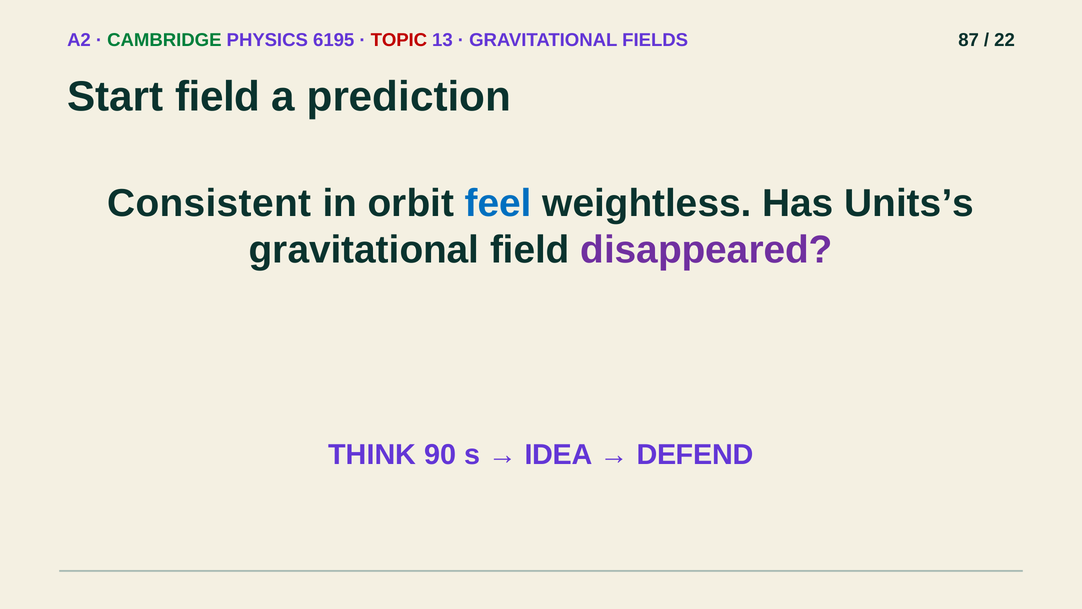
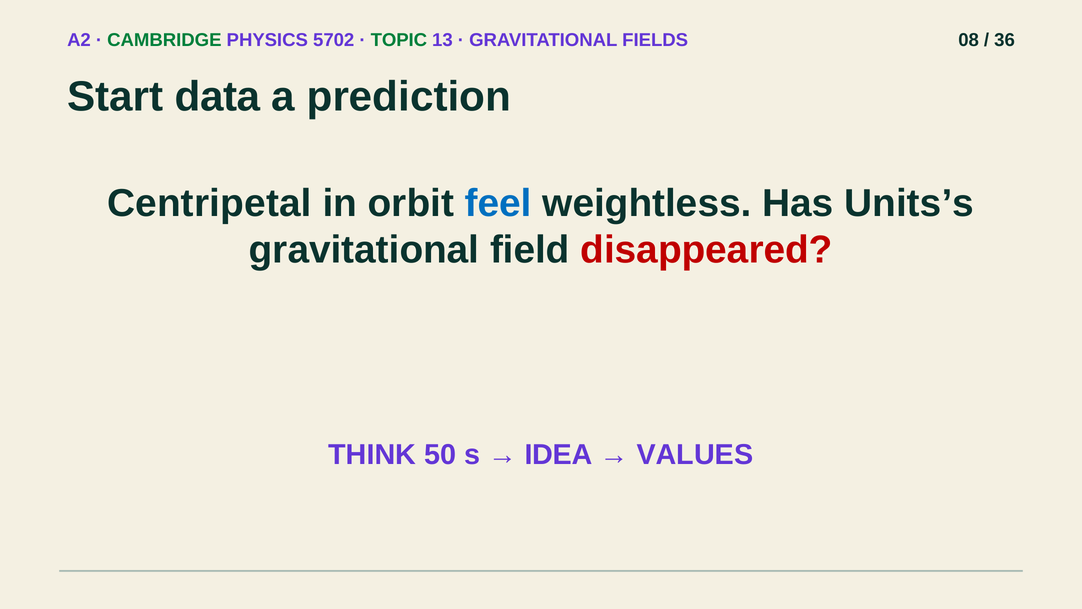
6195: 6195 -> 5702 (334, 40)
TOPIC colour: red -> green (399, 40)
87: 87 -> 08 (969, 40)
22: 22 -> 36 (1005, 40)
Start field: field -> data (218, 97)
Consistent: Consistent -> Centripetal (209, 203)
disappeared colour: purple -> red (707, 250)
90: 90 -> 50 (440, 454)
DEFEND: DEFEND -> VALUES (695, 454)
